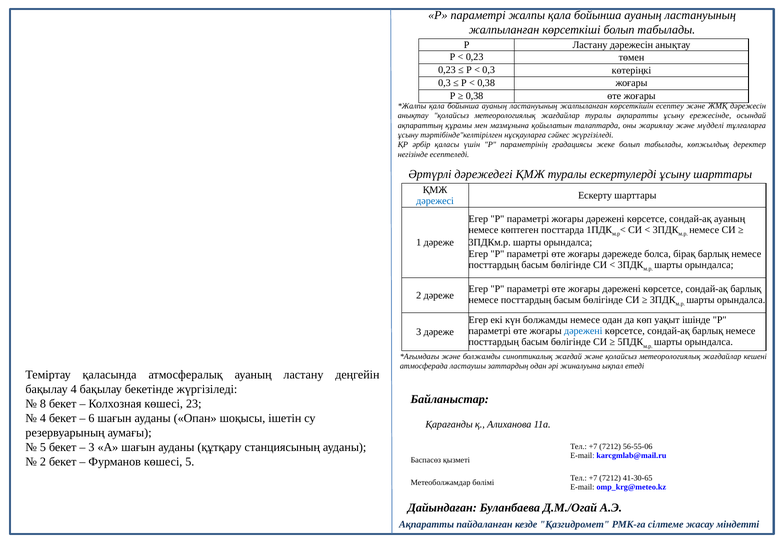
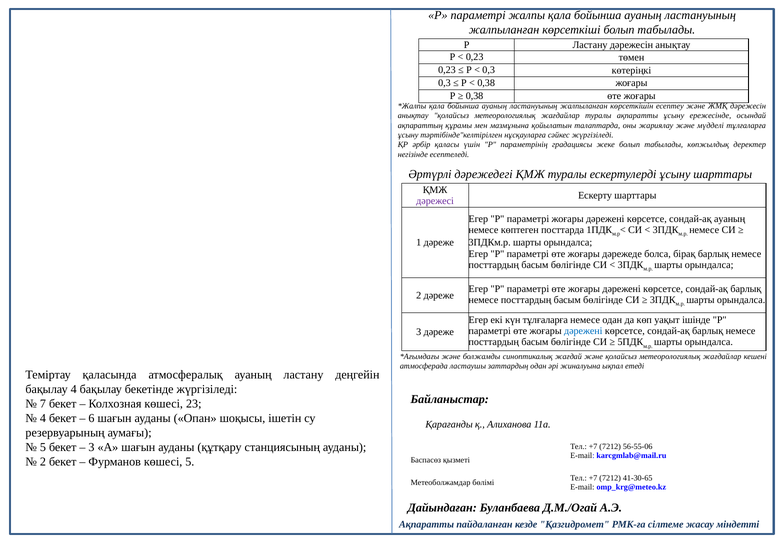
дәрежесі colour: blue -> purple (435, 201)
күн болжамды: болжамды -> тұлғаларға (545, 320)
8: 8 -> 7 (43, 404)
